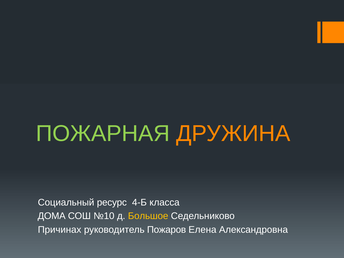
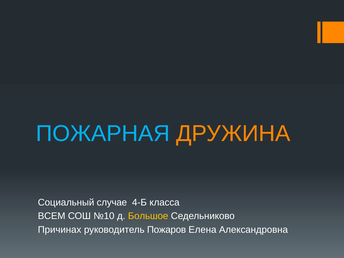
ПОЖАРНАЯ colour: light green -> light blue (103, 134)
ресурс: ресурс -> случае (112, 202)
ДОМА: ДОМА -> ВСЕМ (52, 216)
